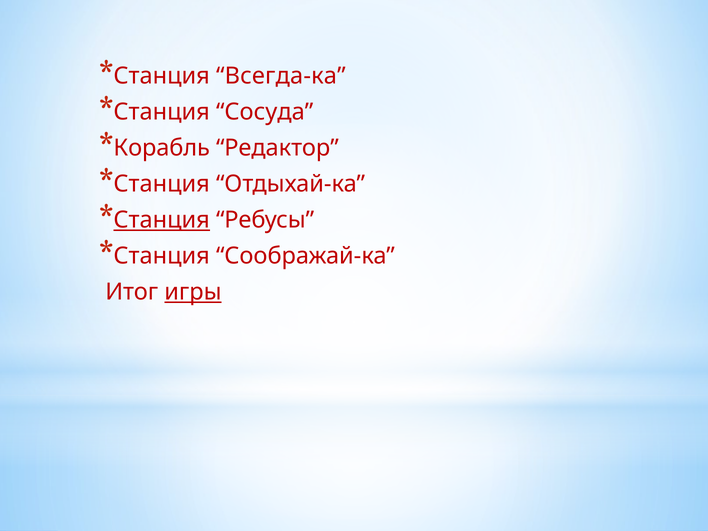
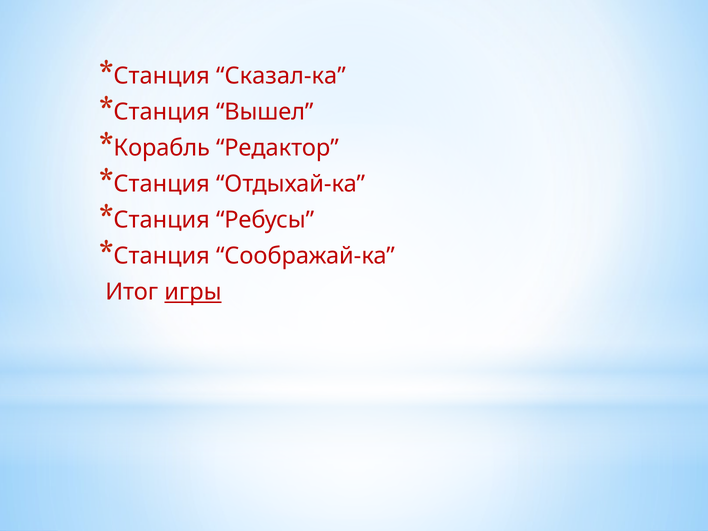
Всегда-ка: Всегда-ка -> Сказал-ка (281, 76)
Сосуда: Сосуда -> Вышел (265, 112)
Станция underline: present -> none (162, 220)
